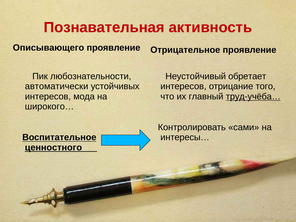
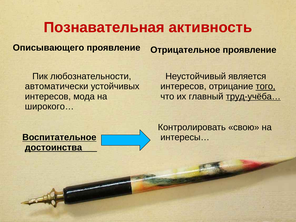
обретает: обретает -> является (247, 76)
того underline: none -> present (266, 86)
сами: сами -> свою (244, 127)
ценностного: ценностного -> достоинства (53, 147)
